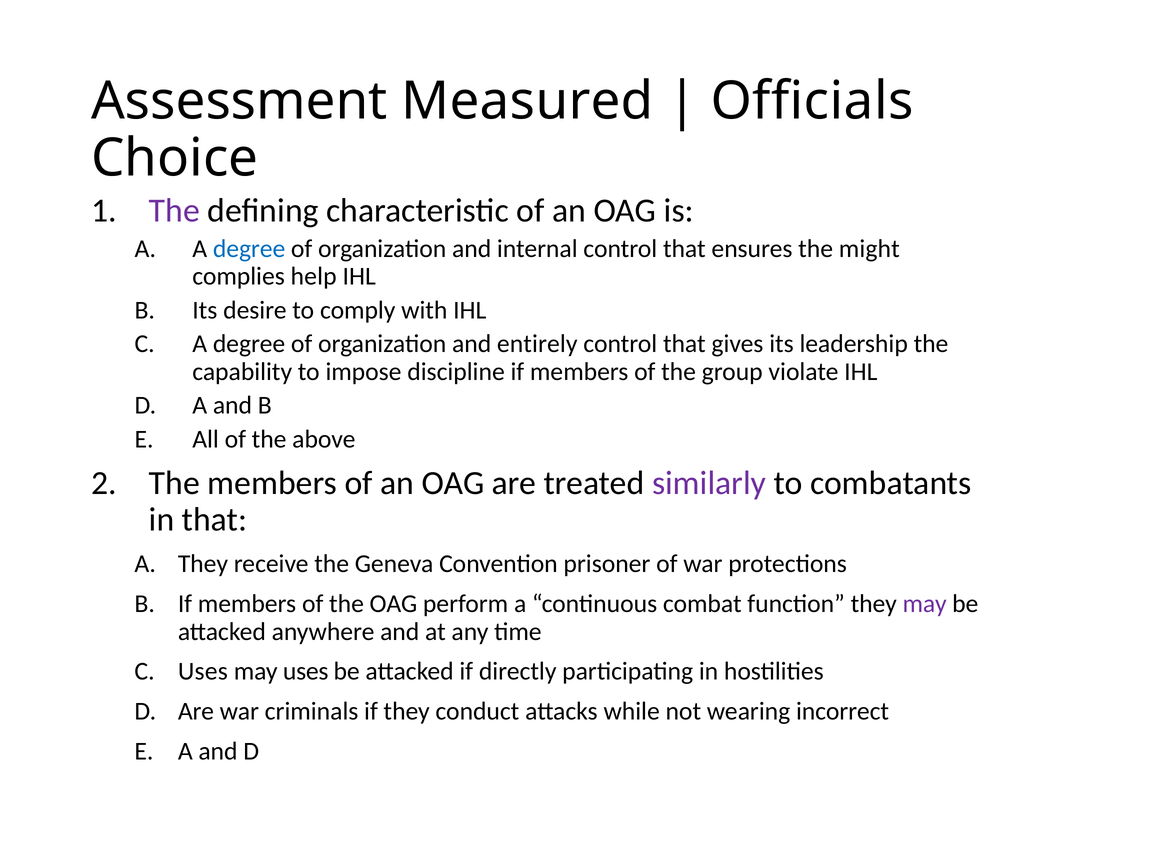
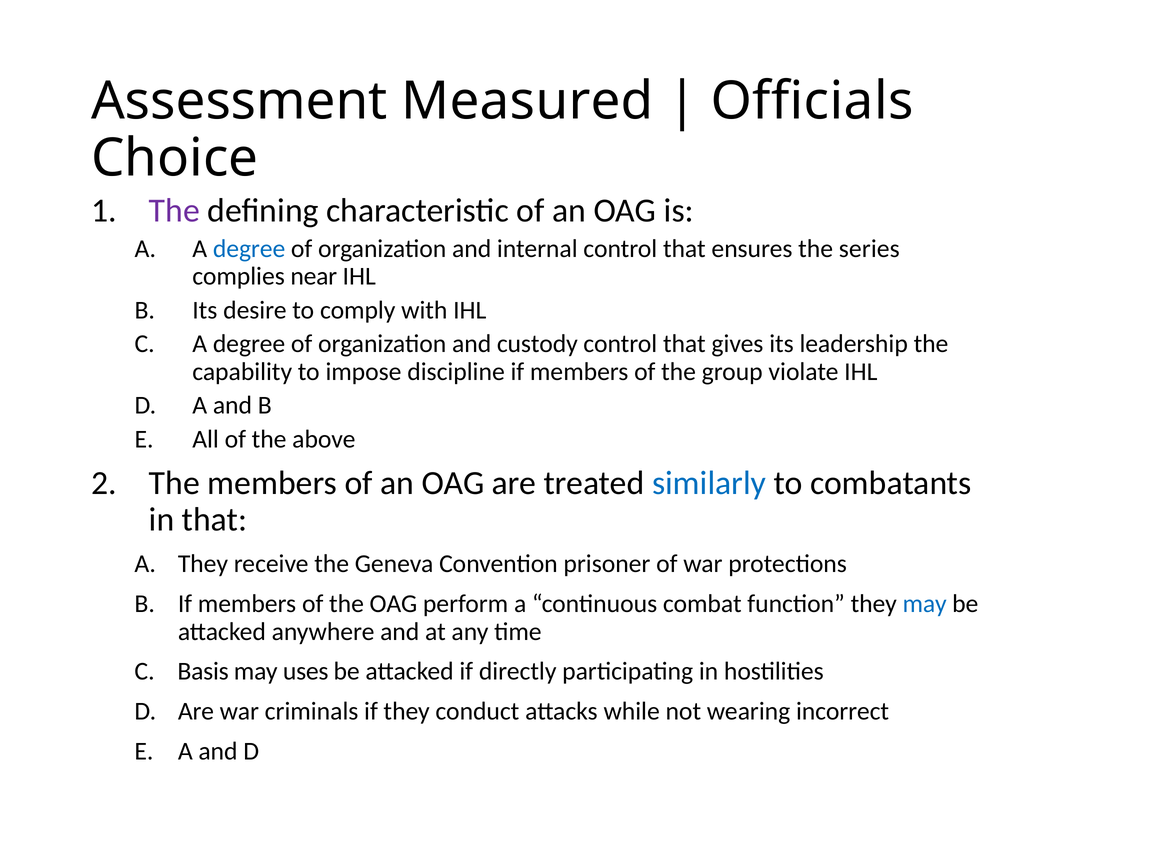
might: might -> series (869, 249)
help: help -> near (314, 276)
entirely: entirely -> custody (537, 344)
similarly colour: purple -> blue (709, 483)
may colour: purple -> blue (925, 604)
Uses: Uses -> Basis (203, 671)
